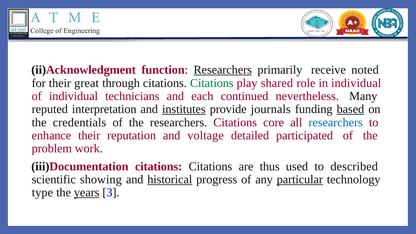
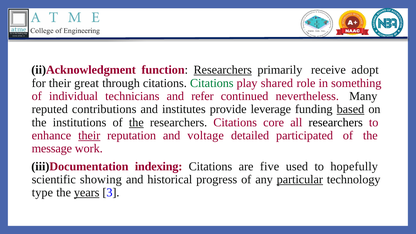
noted: noted -> adopt (365, 70)
in individual: individual -> something (356, 83)
each: each -> refer (202, 96)
interpretation: interpretation -> contributions (104, 109)
institutes underline: present -> none (184, 109)
journals: journals -> leverage (271, 109)
credentials: credentials -> institutions (80, 122)
the underline: none -> present (136, 122)
researchers colour: blue -> black (336, 122)
their underline: none -> present (89, 135)
problem: problem -> message (52, 149)
citations: citations -> indexing (159, 166)
thus: thus -> five (270, 166)
described: described -> hopefully (354, 166)
historical underline: present -> none (170, 179)
